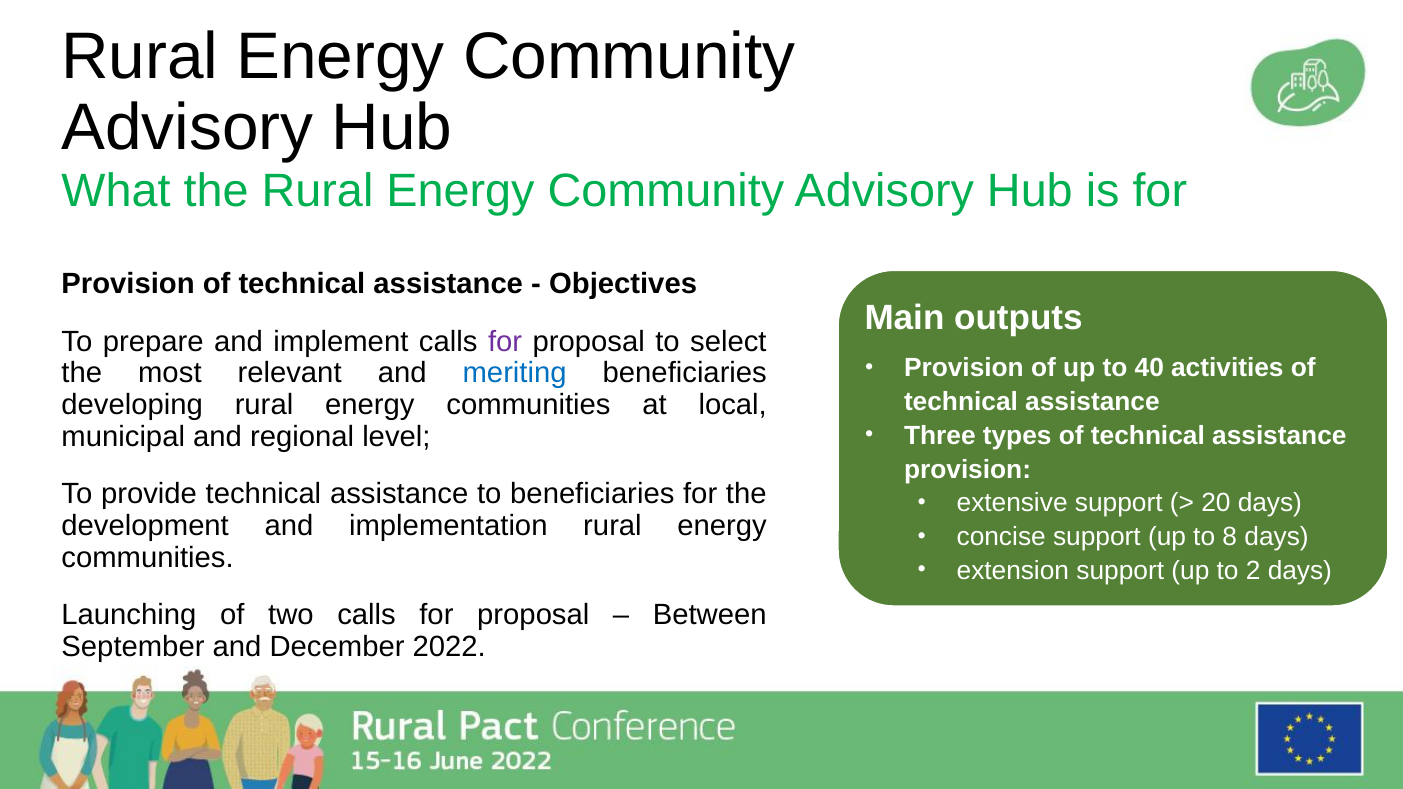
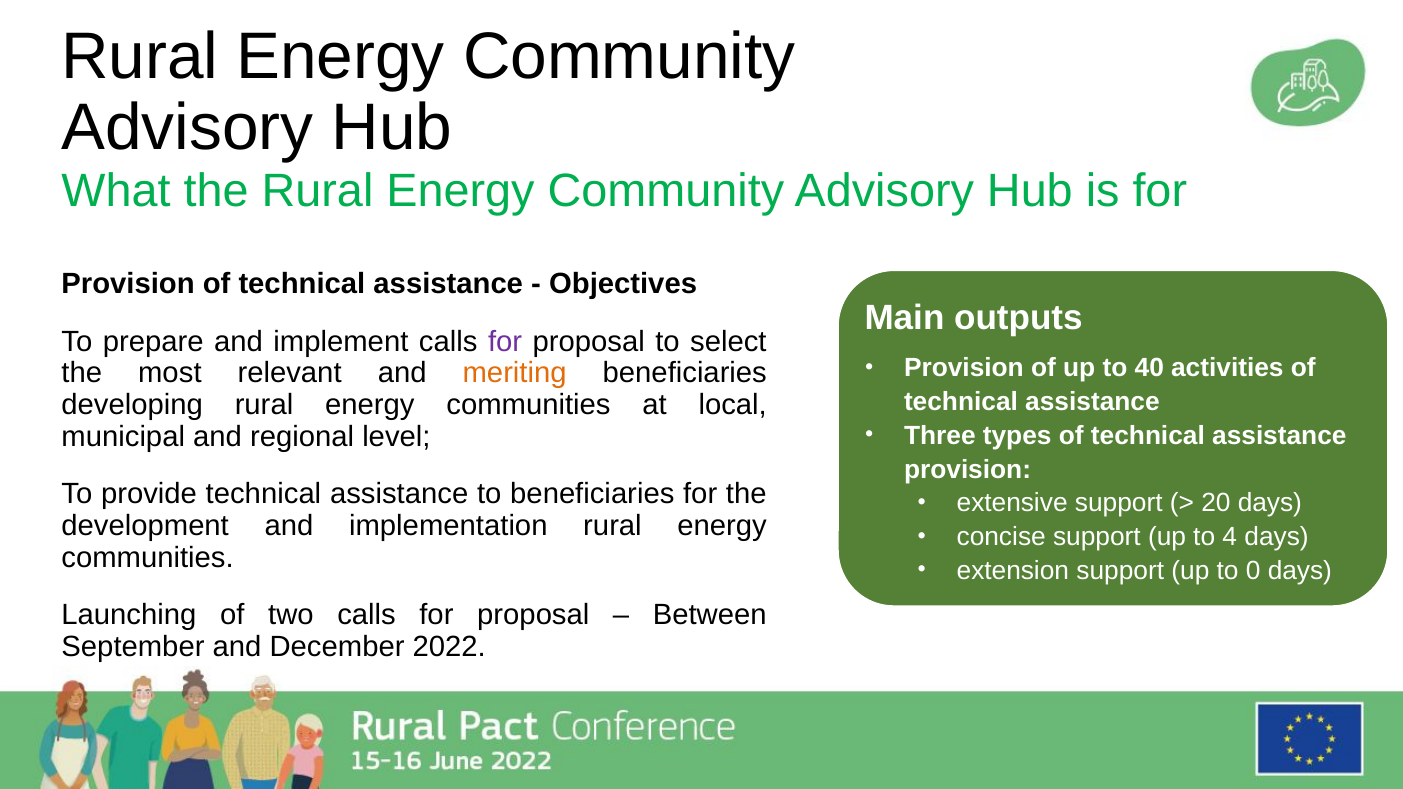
meriting colour: blue -> orange (515, 373)
8: 8 -> 4 (1230, 537)
2: 2 -> 0 (1253, 571)
